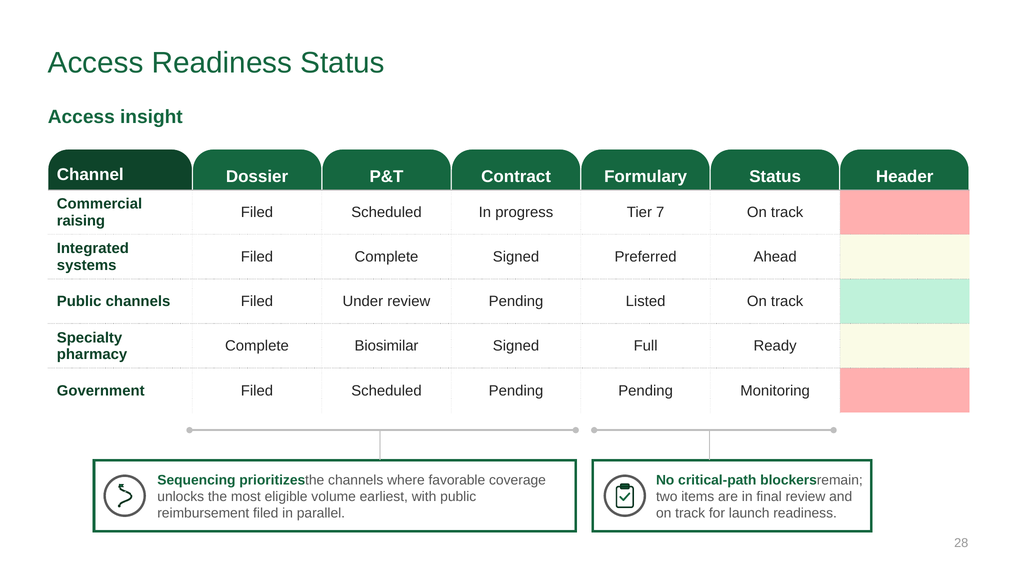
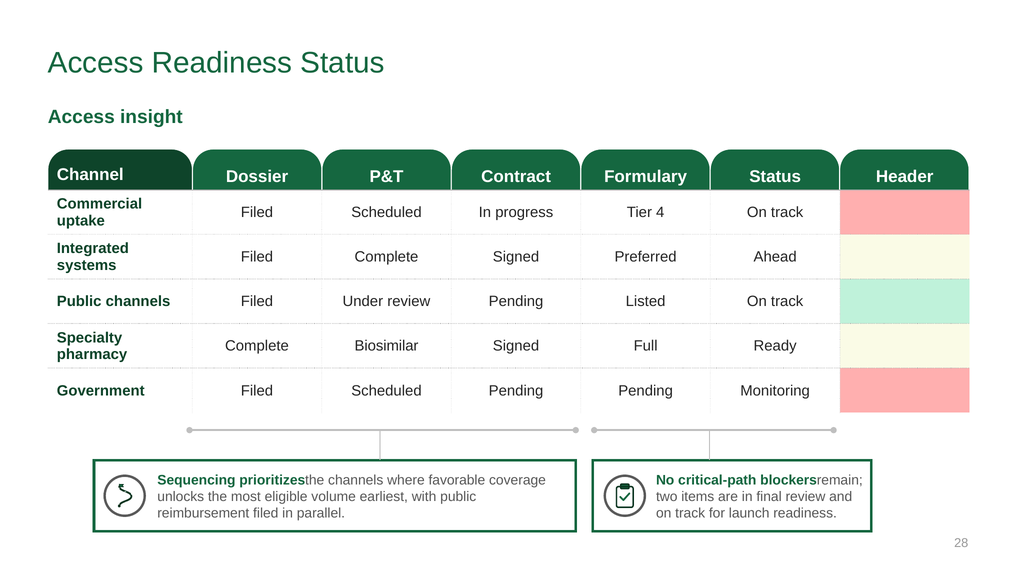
7: 7 -> 4 (660, 212)
raising: raising -> uptake (81, 221)
